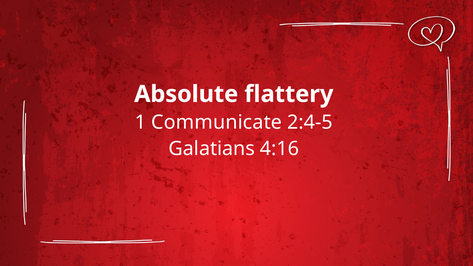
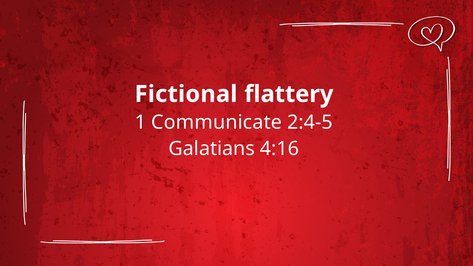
Absolute: Absolute -> Fictional (186, 94)
